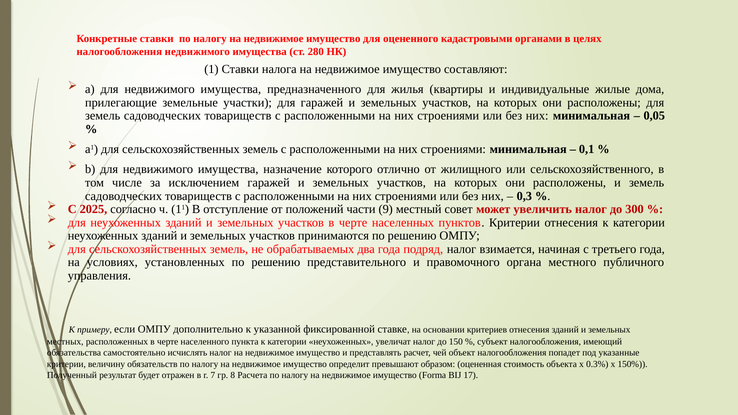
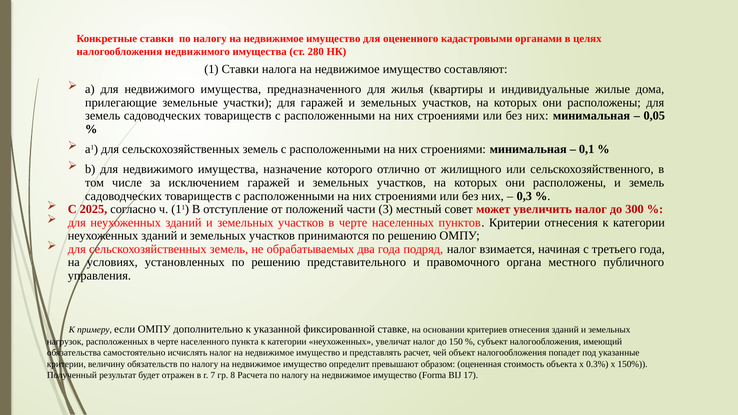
9: 9 -> 3 (386, 209)
местных: местных -> нагрузок (65, 342)
